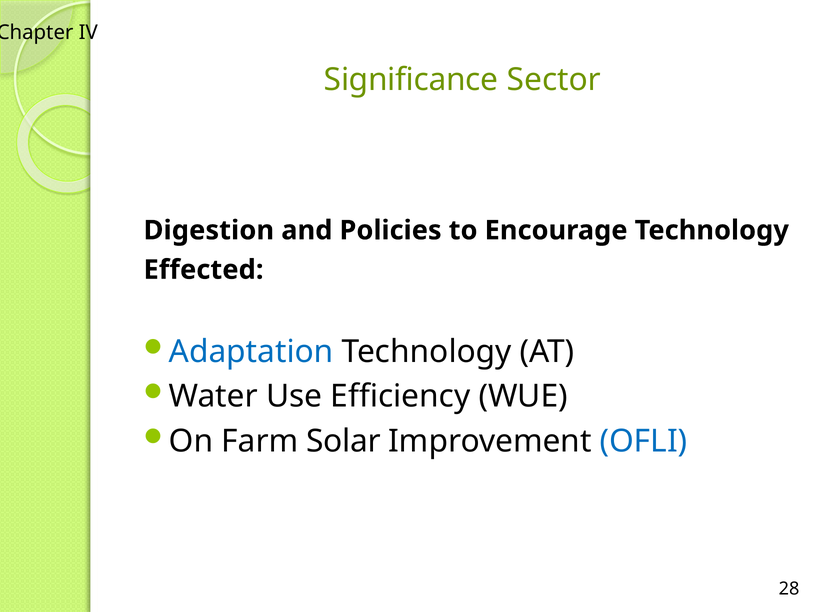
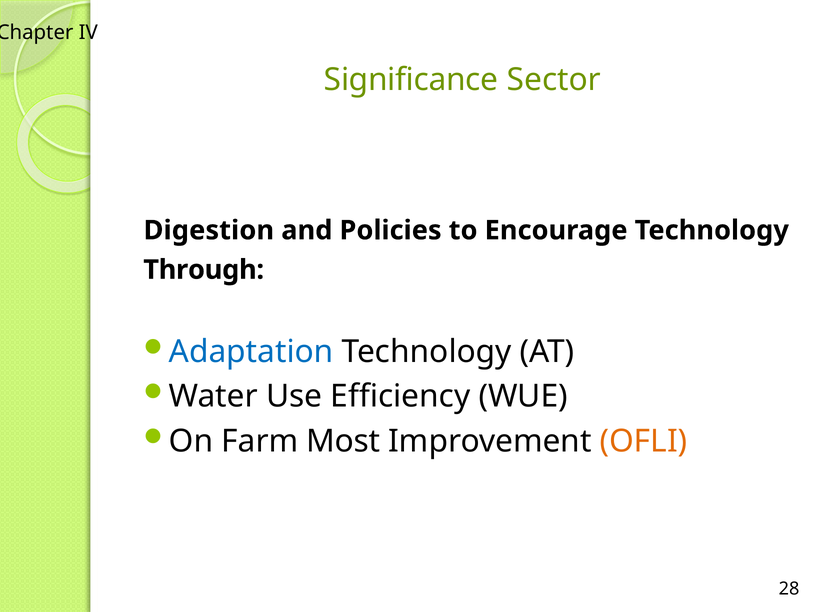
Effected: Effected -> Through (204, 270)
Solar: Solar -> Most (343, 441)
OFLI colour: blue -> orange (644, 441)
